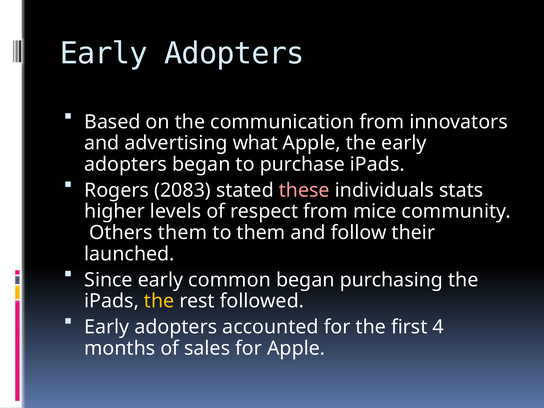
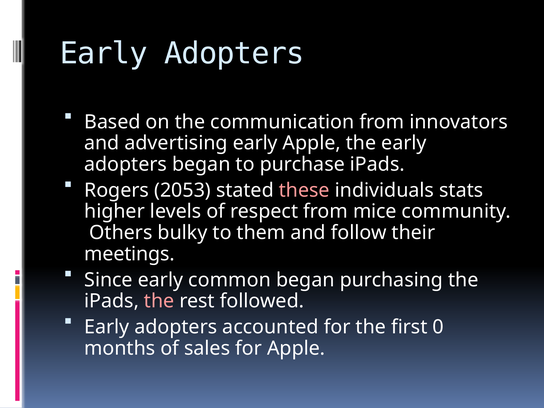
advertising what: what -> early (255, 143)
2083: 2083 -> 2053 (182, 190)
Others them: them -> bulky (183, 233)
launched: launched -> meetings (129, 254)
the colour: yellow -> pink (159, 301)
4: 4 -> 0 (438, 327)
